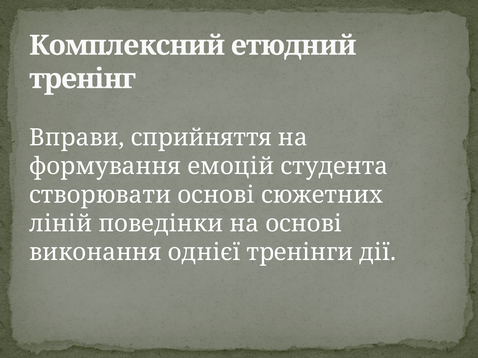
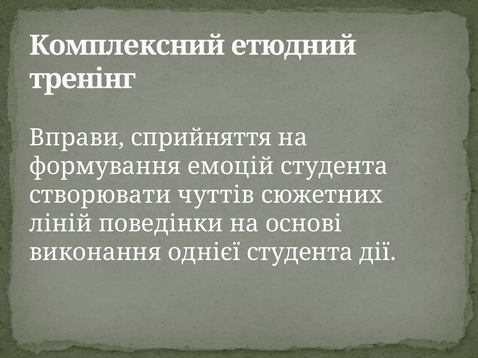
створювати основі: основі -> чуттів (216, 195)
однієї тренінги: тренінги -> студента (300, 253)
